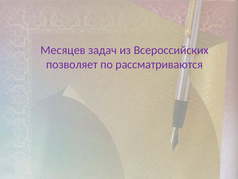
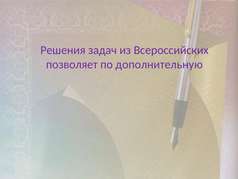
Месяцев: Месяцев -> Решения (63, 50)
рассматриваются: рассматриваются -> дополнительную (159, 64)
